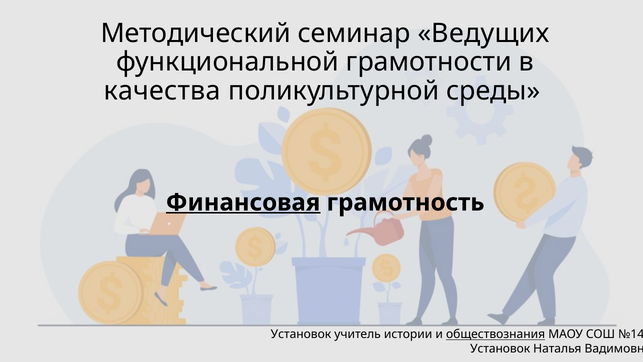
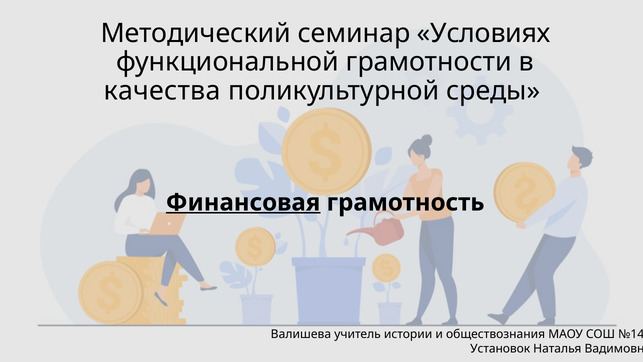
Ведущих: Ведущих -> Условиях (484, 33)
Установок: Установок -> Валишева (301, 334)
обществознания underline: present -> none (496, 334)
